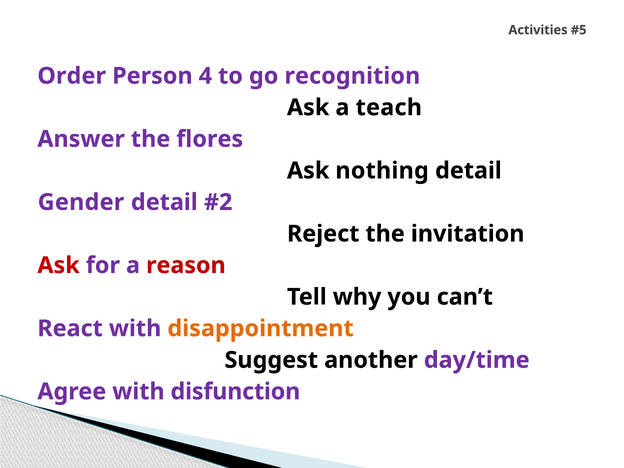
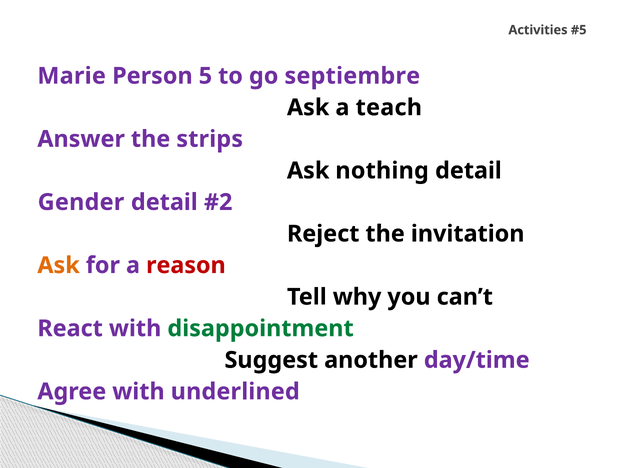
Order: Order -> Marie (72, 76)
4: 4 -> 5 (205, 76)
recognition: recognition -> septiembre (352, 76)
flores: flores -> strips (210, 139)
Ask colour: red -> orange (59, 265)
disappointment colour: orange -> green (261, 328)
disfunction: disfunction -> underlined (235, 392)
